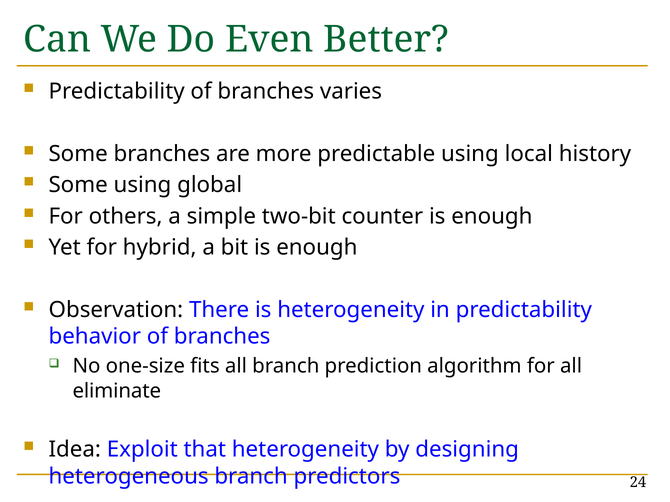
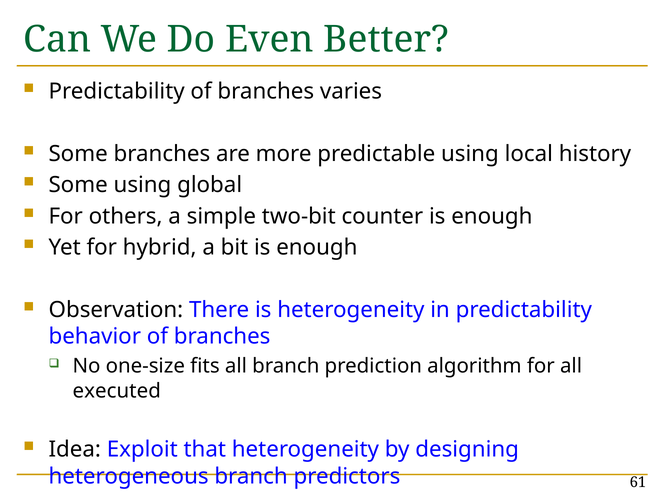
eliminate: eliminate -> executed (117, 391)
24: 24 -> 61 (638, 483)
